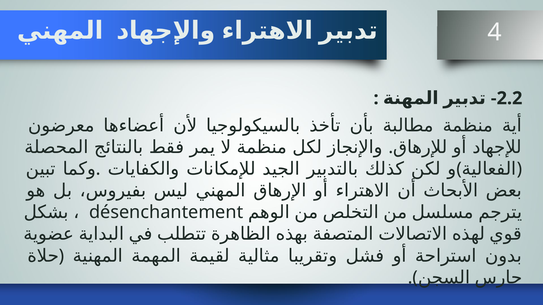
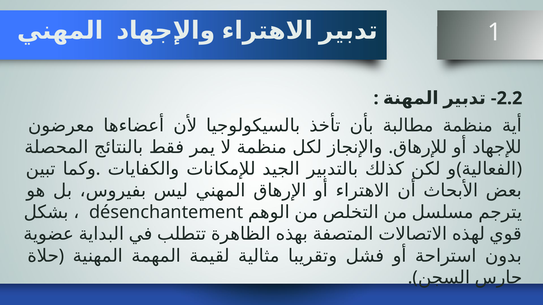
4: 4 -> 1 (495, 32)
